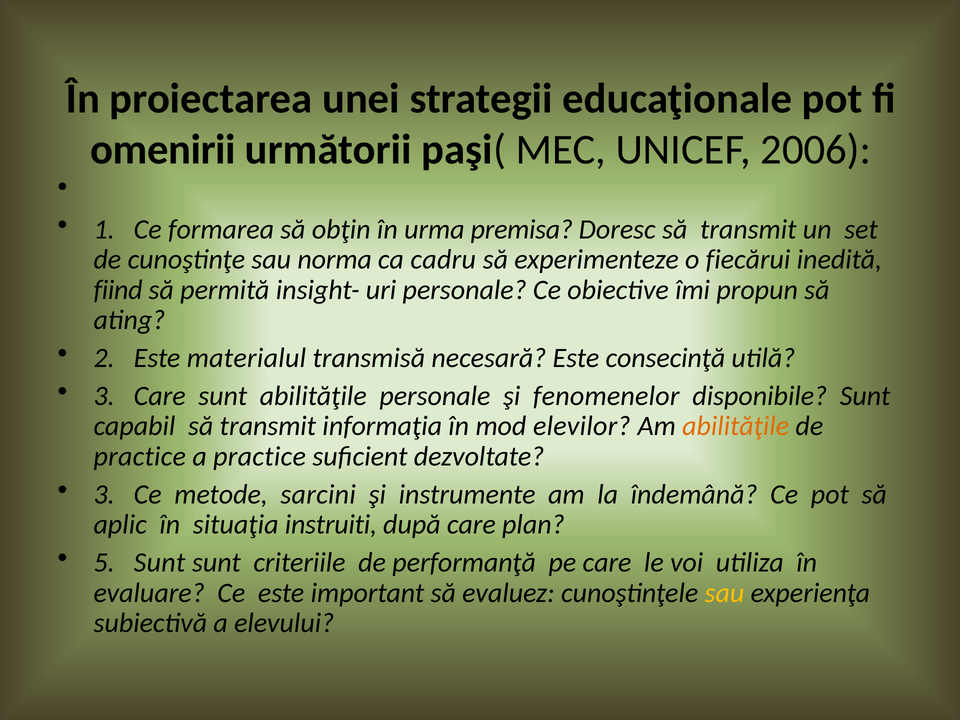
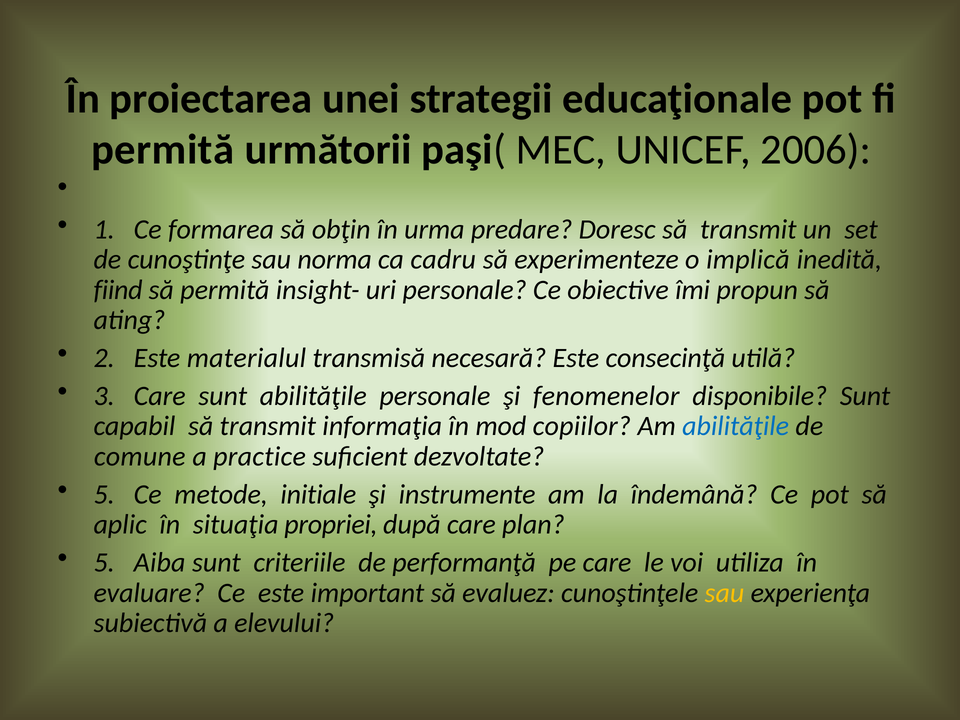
omenirii: omenirii -> permită (163, 150)
premisa: premisa -> predare (522, 229)
fiecărui: fiecărui -> implică (748, 260)
elevilor: elevilor -> copiilor (582, 426)
abilităţile colour: orange -> blue (736, 426)
practice: practice -> comune (140, 456)
3: 3 -> 5 (104, 494)
sarcini: sarcini -> initiale (318, 494)
instruiti: instruiti -> propriei (331, 525)
5 Sunt: Sunt -> Aiba (160, 563)
